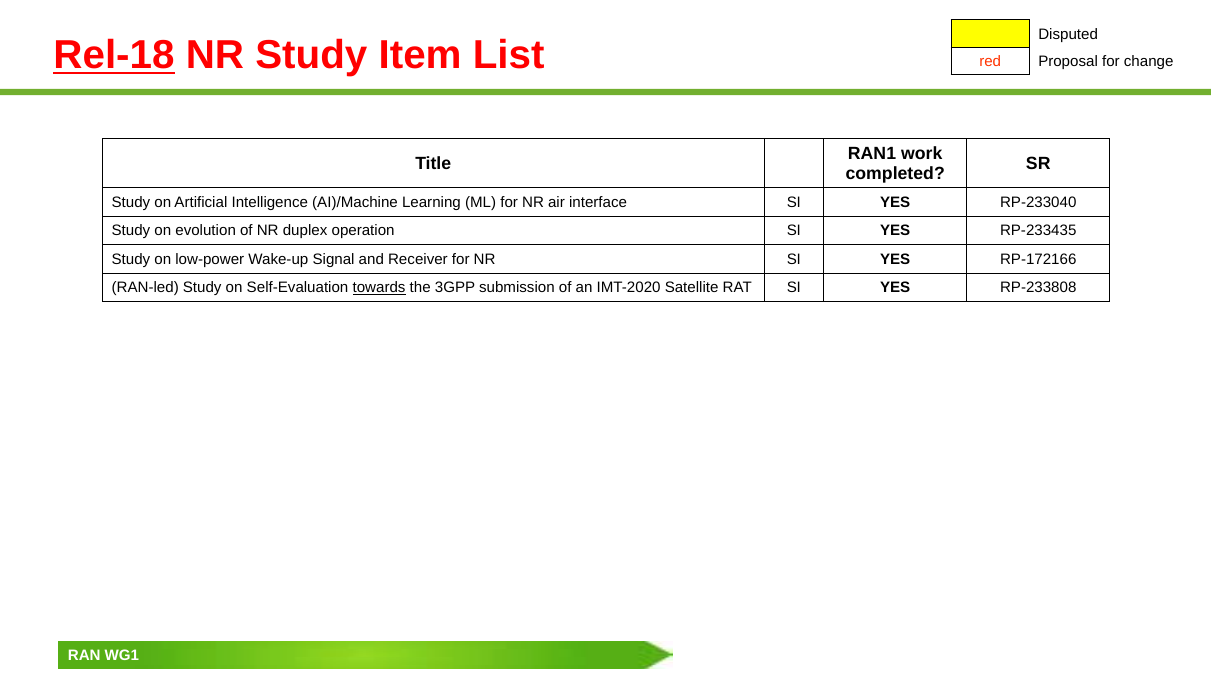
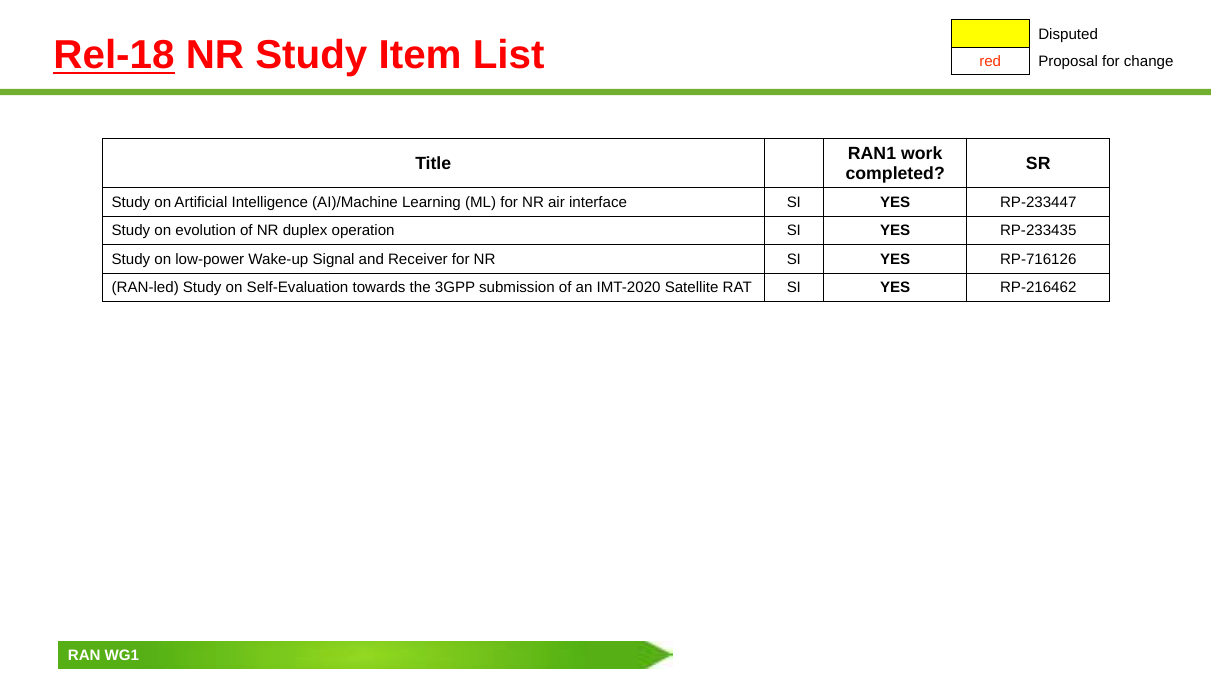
RP-233040: RP-233040 -> RP-233447 (1038, 202)
RP-172166: RP-172166 -> RP-716126 (1038, 259)
towards underline: present -> none (379, 288)
RP-233808: RP-233808 -> RP-216462 (1038, 288)
